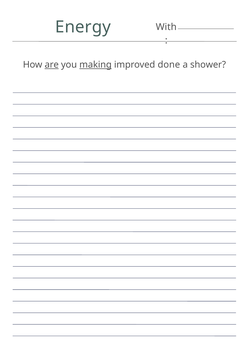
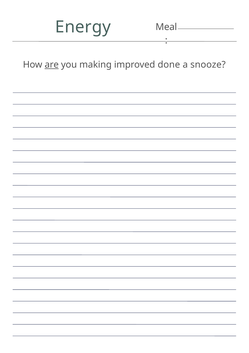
With: With -> Meal (166, 27)
making underline: present -> none (95, 65)
shower: shower -> snooze (208, 65)
